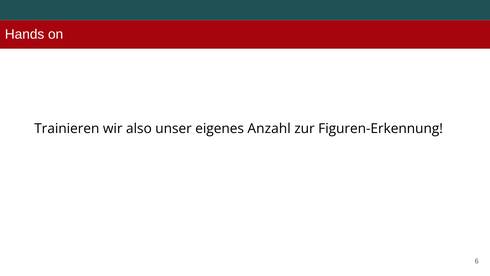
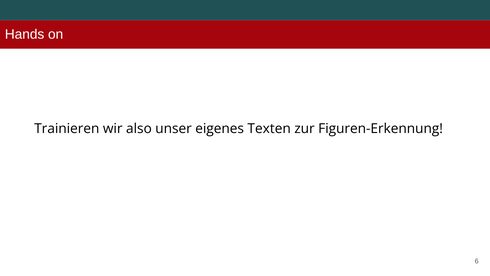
Anzahl: Anzahl -> Texten (269, 128)
